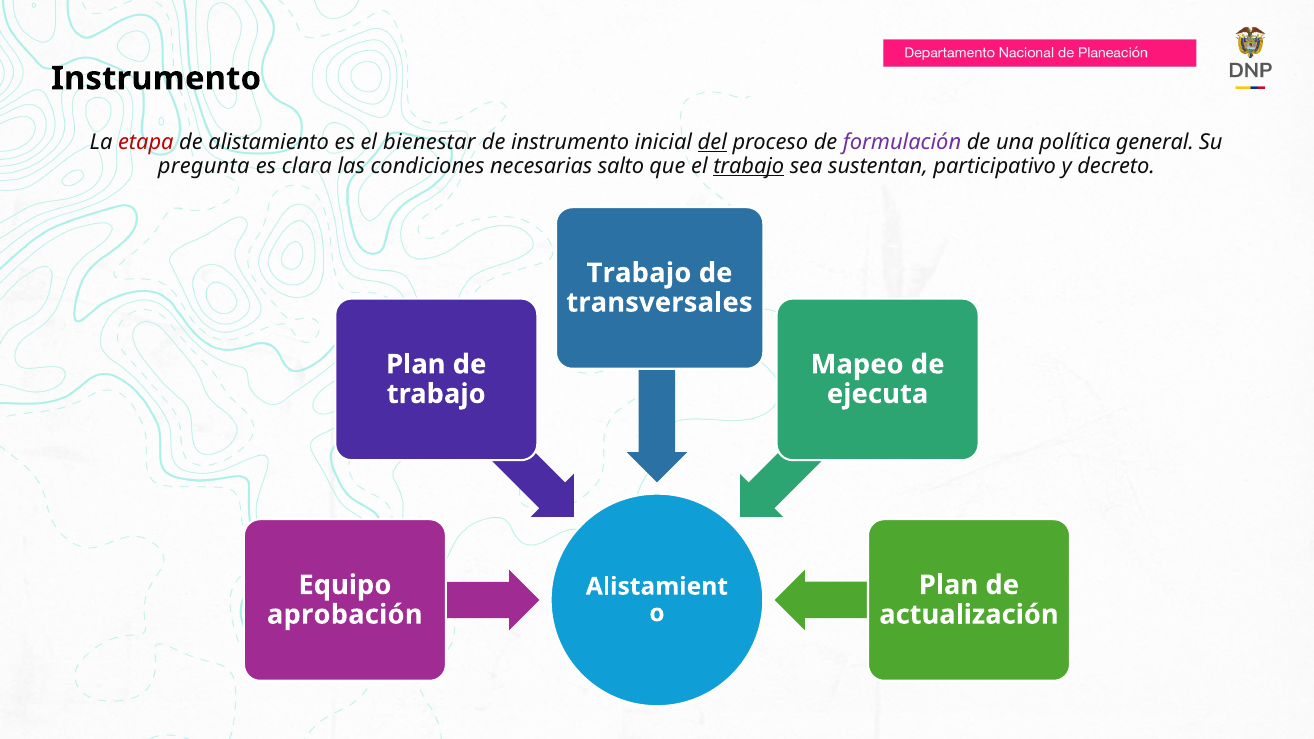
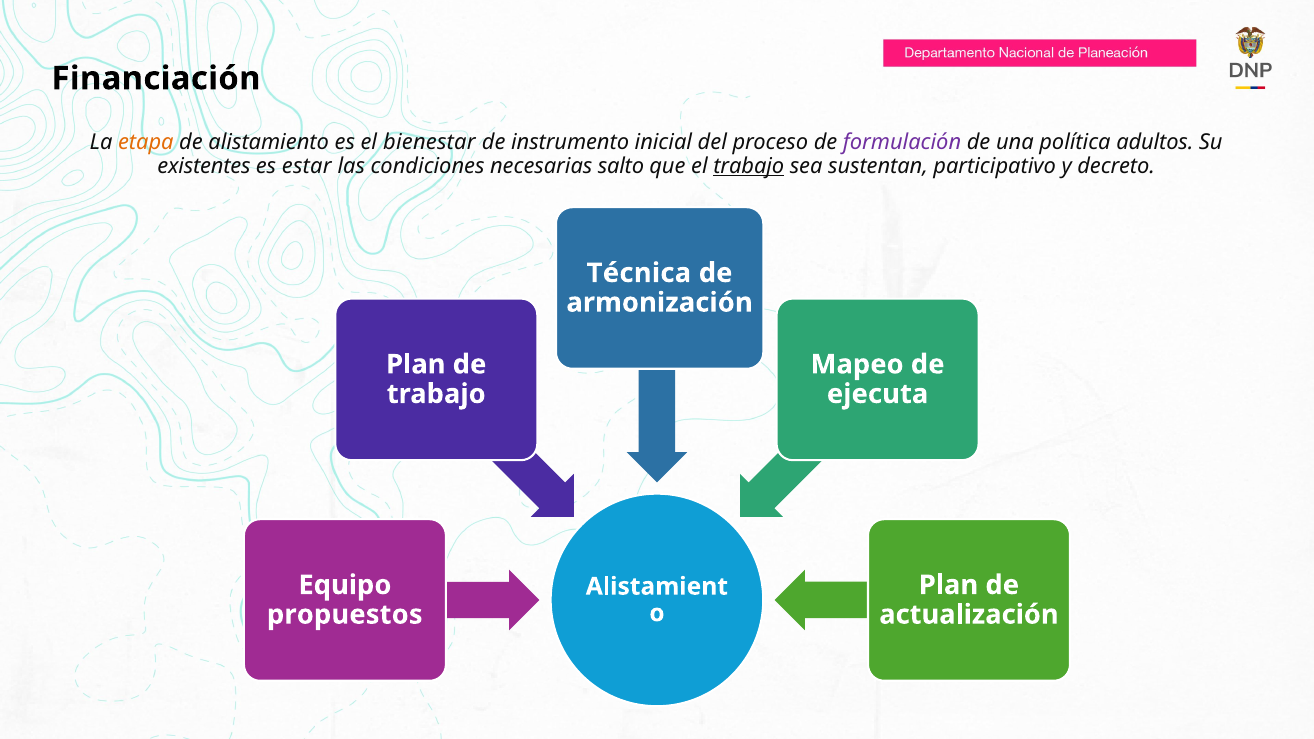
Instrumento: Instrumento -> Financiación (156, 78)
etapa colour: red -> orange (146, 142)
del underline: present -> none (712, 142)
general: general -> adultos (1155, 142)
pregunta: pregunta -> existentes (204, 166)
clara: clara -> estar (307, 166)
Trabajo: Trabajo -> Técnica (639, 273)
transversales: transversales -> armonización (660, 303)
aprobación: aprobación -> propuestos (345, 615)
